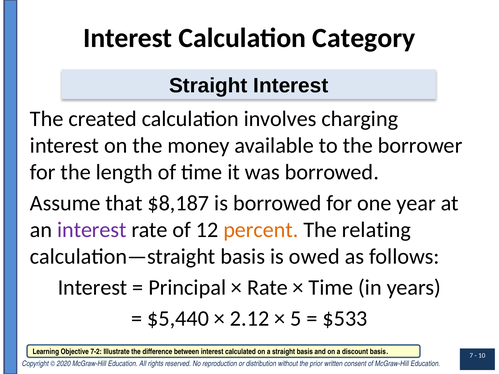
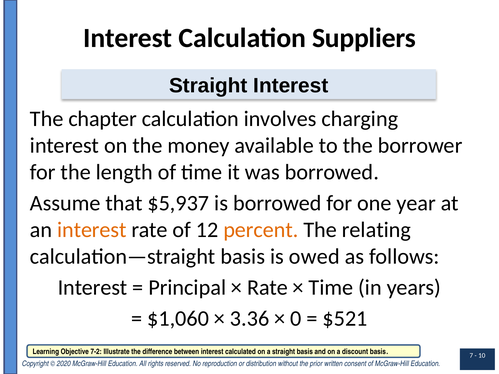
Category: Category -> Suppliers (364, 38)
created: created -> chapter (103, 119)
$8,187: $8,187 -> $5,937 (178, 203)
interest colour: purple -> orange (92, 230)
$5,440: $5,440 -> $1,060 (178, 319)
2.12: 2.12 -> 3.36 (250, 319)
5: 5 -> 0 (296, 319)
$533: $533 -> $521 (345, 319)
